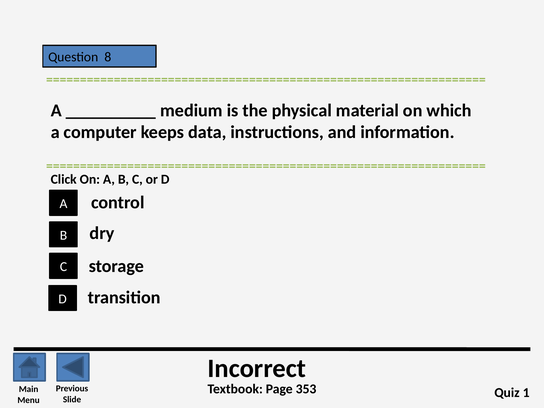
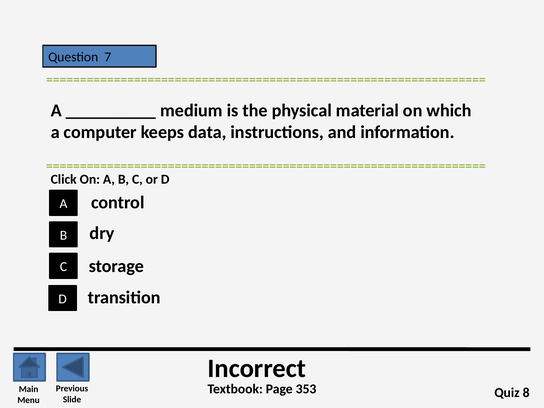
8: 8 -> 7 (108, 57)
1: 1 -> 8 (526, 393)
